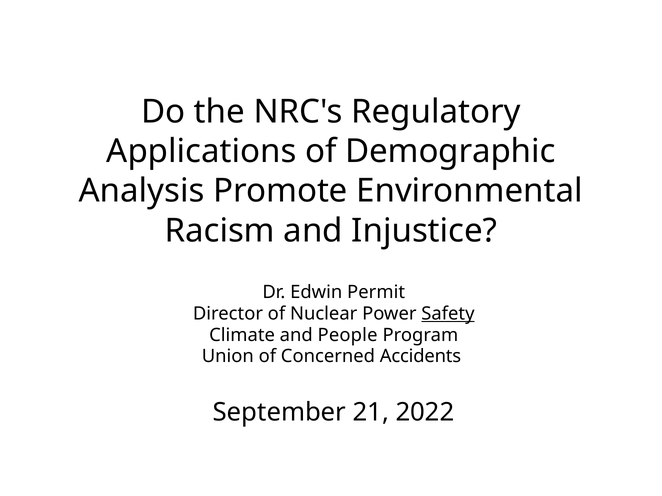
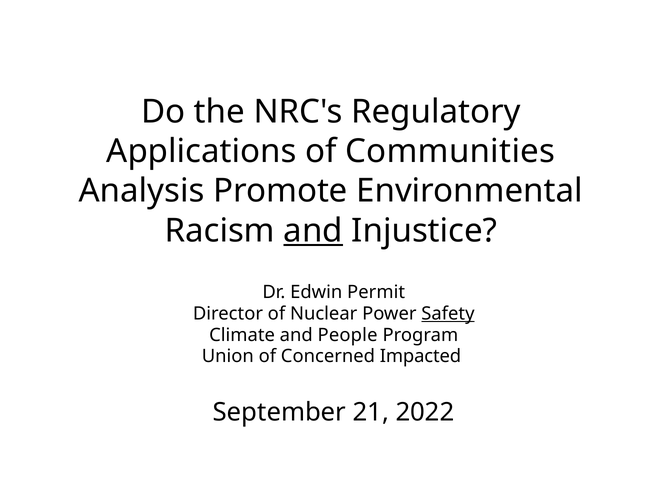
Demographic: Demographic -> Communities (450, 152)
and underline: none -> present (313, 231)
Accidents: Accidents -> Impacted (420, 357)
